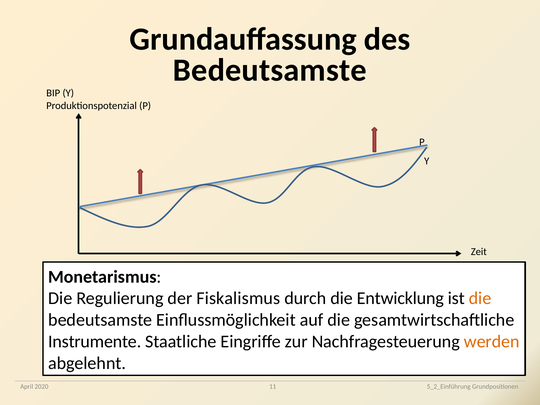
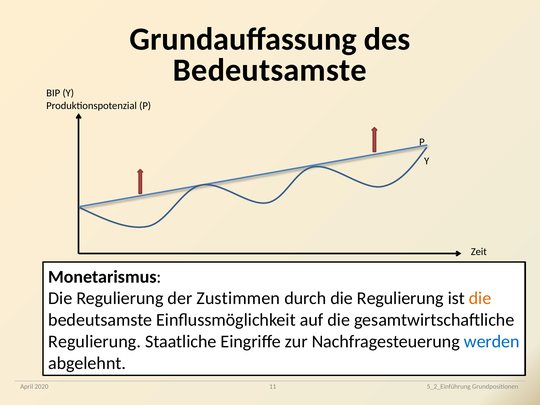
Fiskalismus: Fiskalismus -> Zustimmen (238, 298)
durch die Entwicklung: Entwicklung -> Regulierung (400, 298)
Instrumente: Instrumente -> Regulierung (95, 342)
werden colour: orange -> blue (492, 342)
